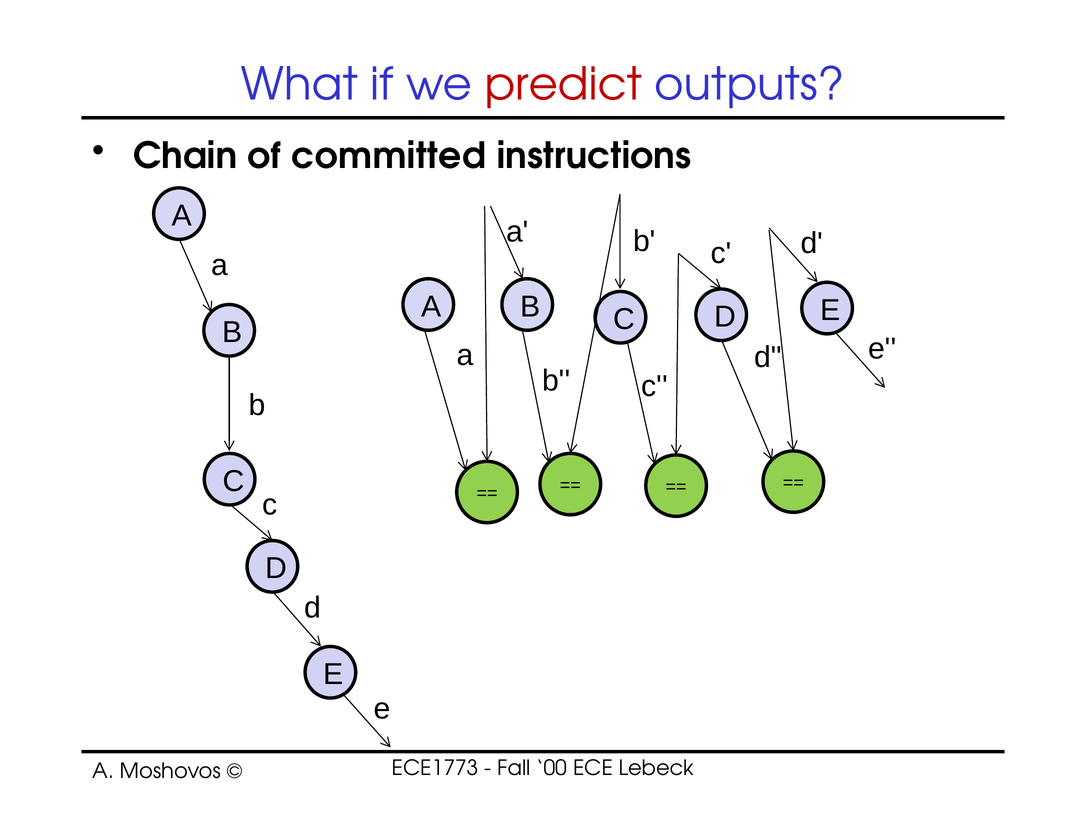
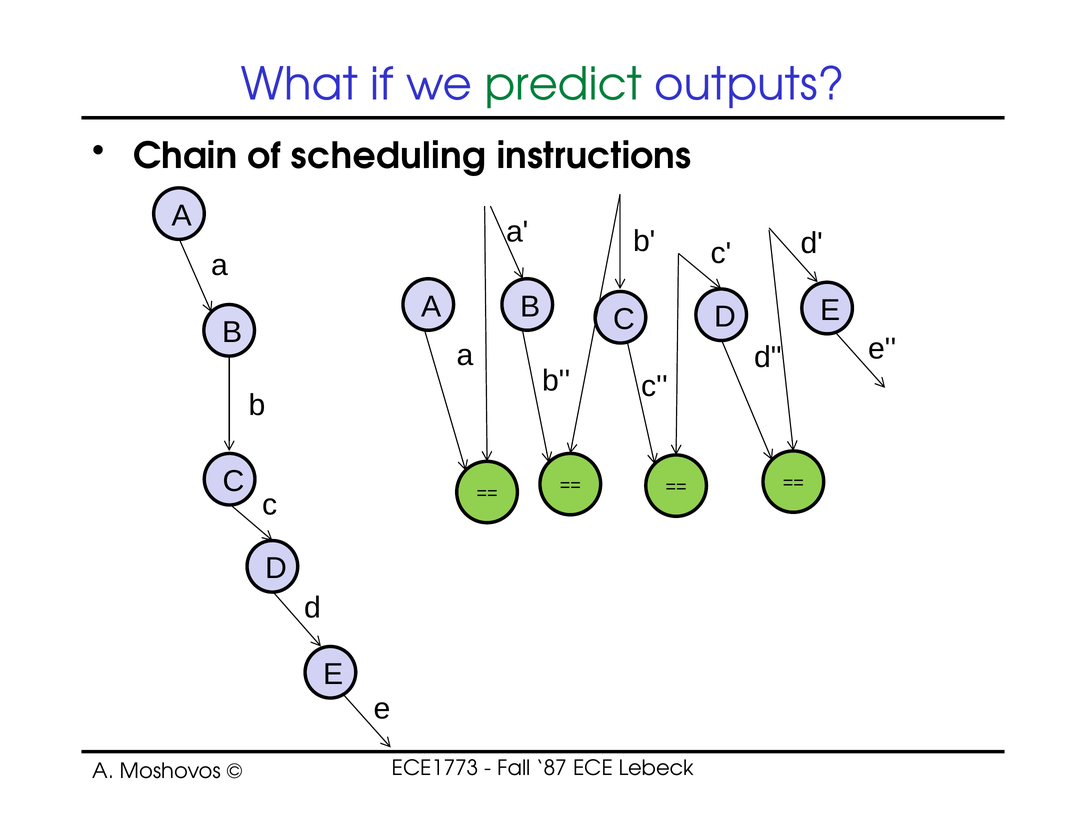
predict colour: red -> green (563, 85)
committed: committed -> scheduling (389, 156)
00: 00 -> 87 (552, 768)
